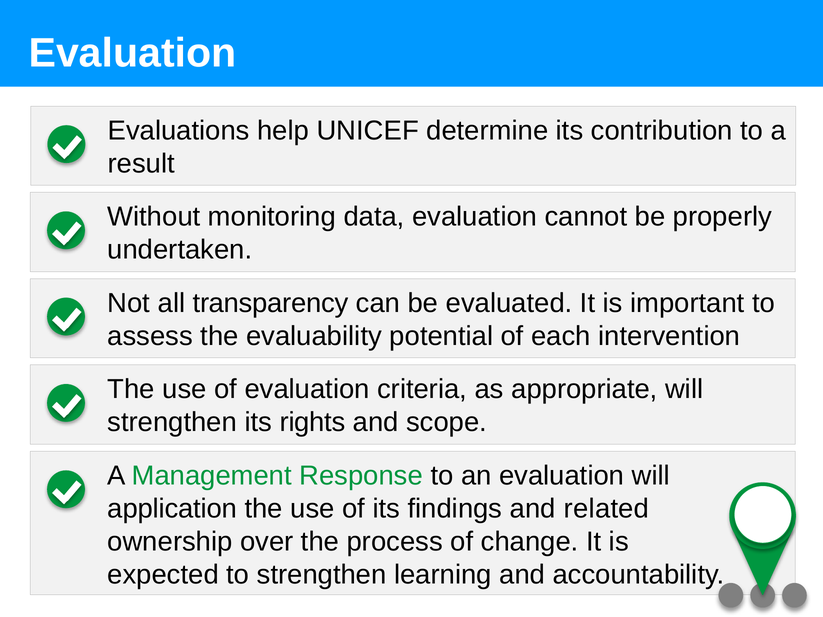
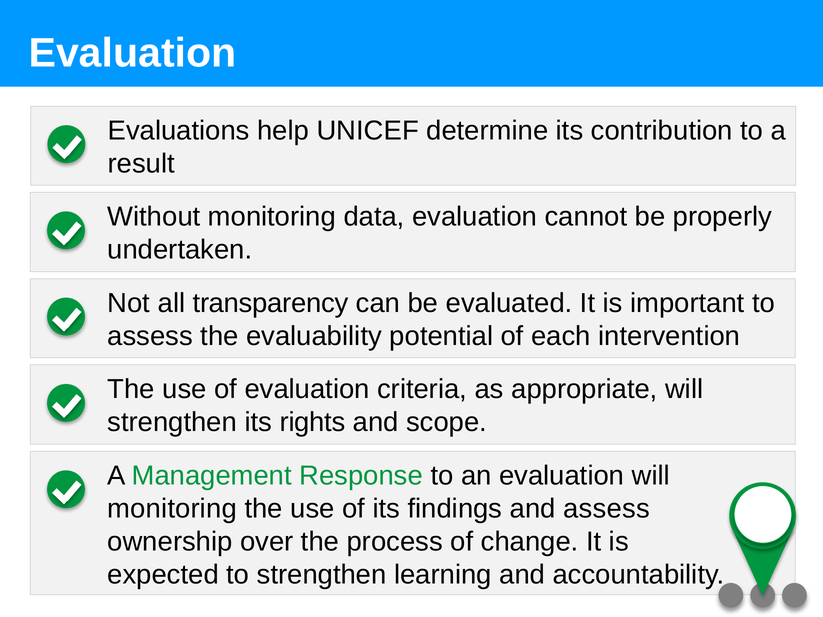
application: application -> monitoring (172, 509)
and related: related -> assess (606, 509)
